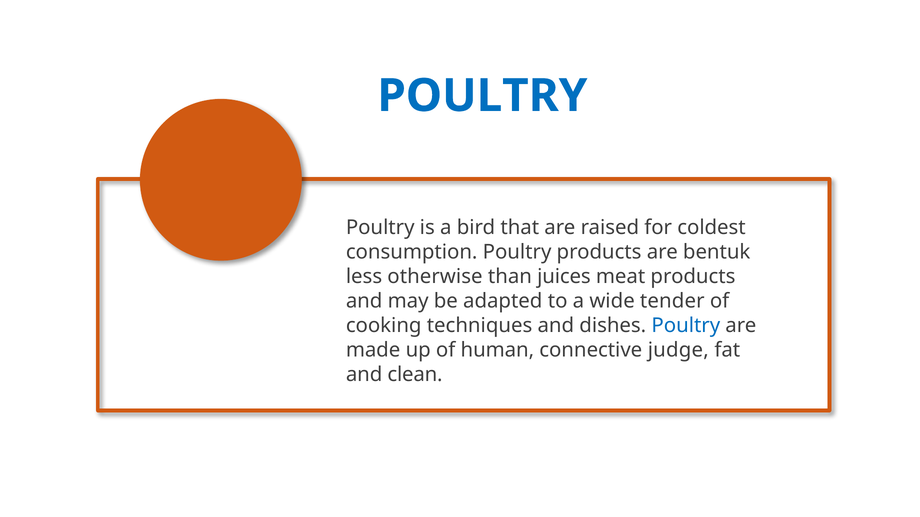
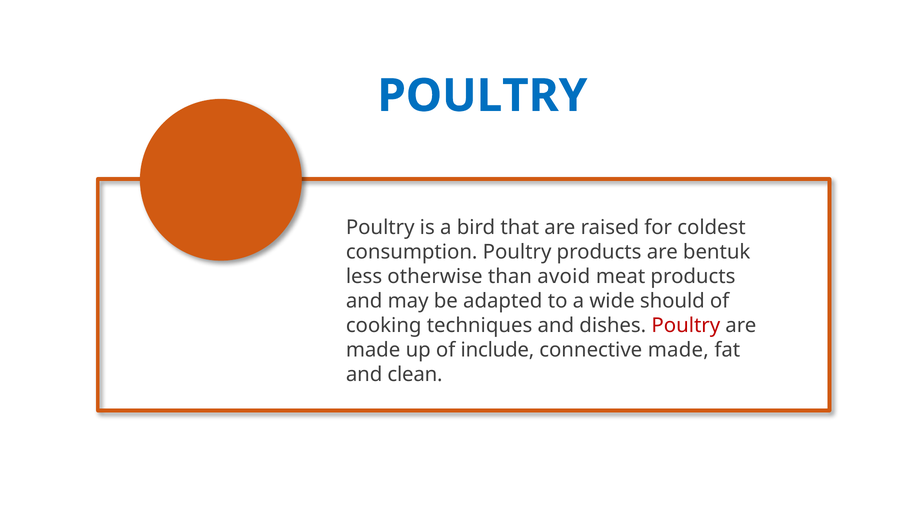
juices: juices -> avoid (564, 277)
tender: tender -> should (672, 301)
Poultry colour: blue -> red (686, 326)
human: human -> include (497, 350)
connective judge: judge -> made (678, 350)
